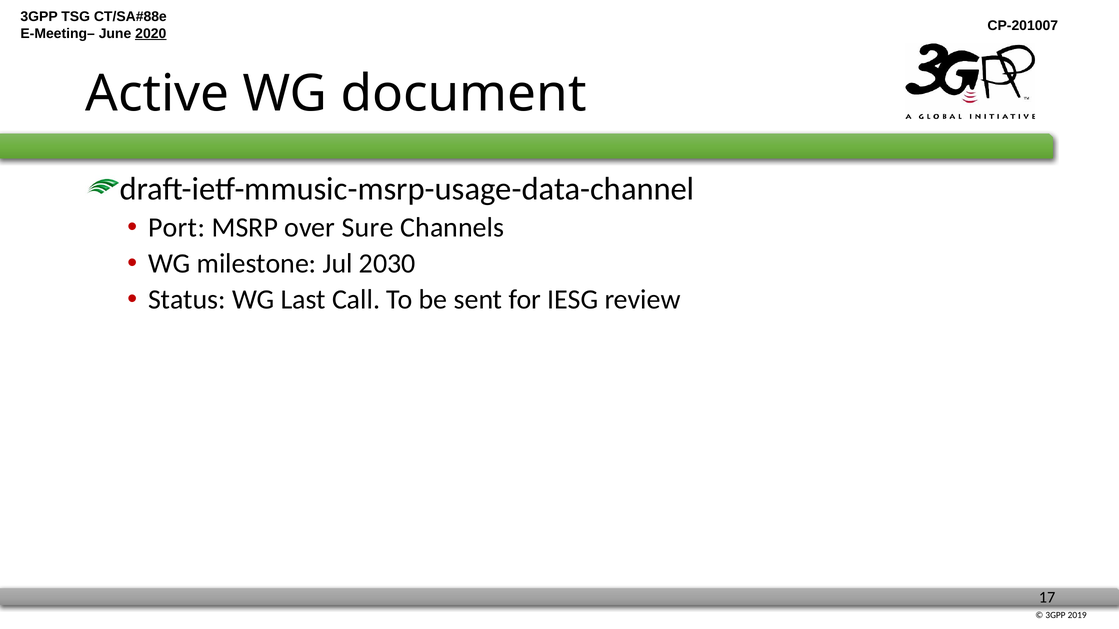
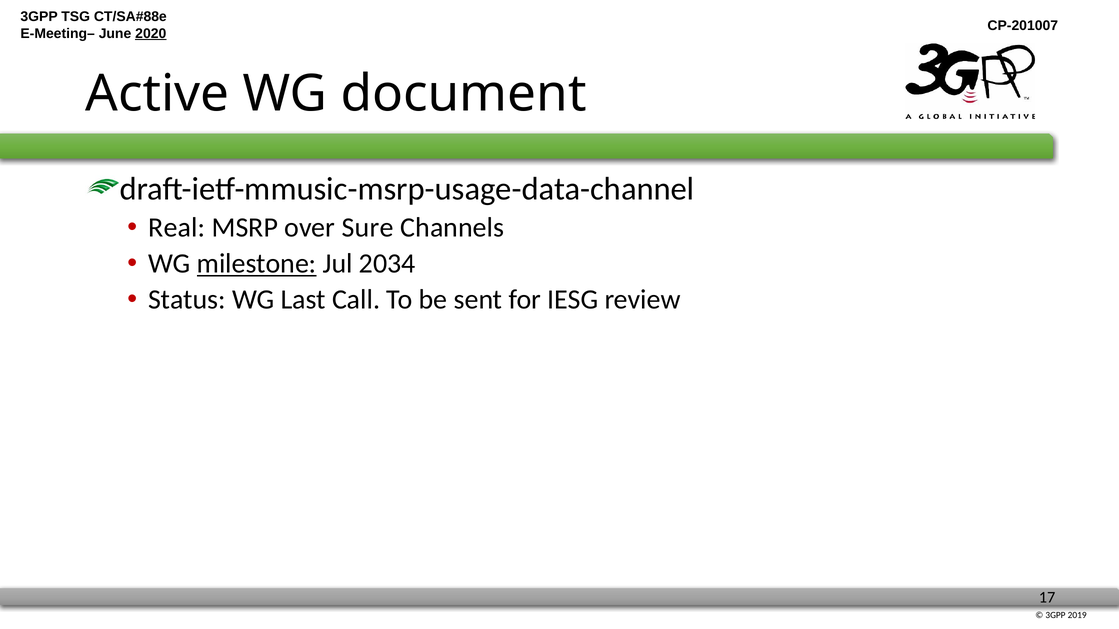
Port: Port -> Real (177, 228)
milestone underline: none -> present (257, 264)
2030: 2030 -> 2034 (387, 264)
